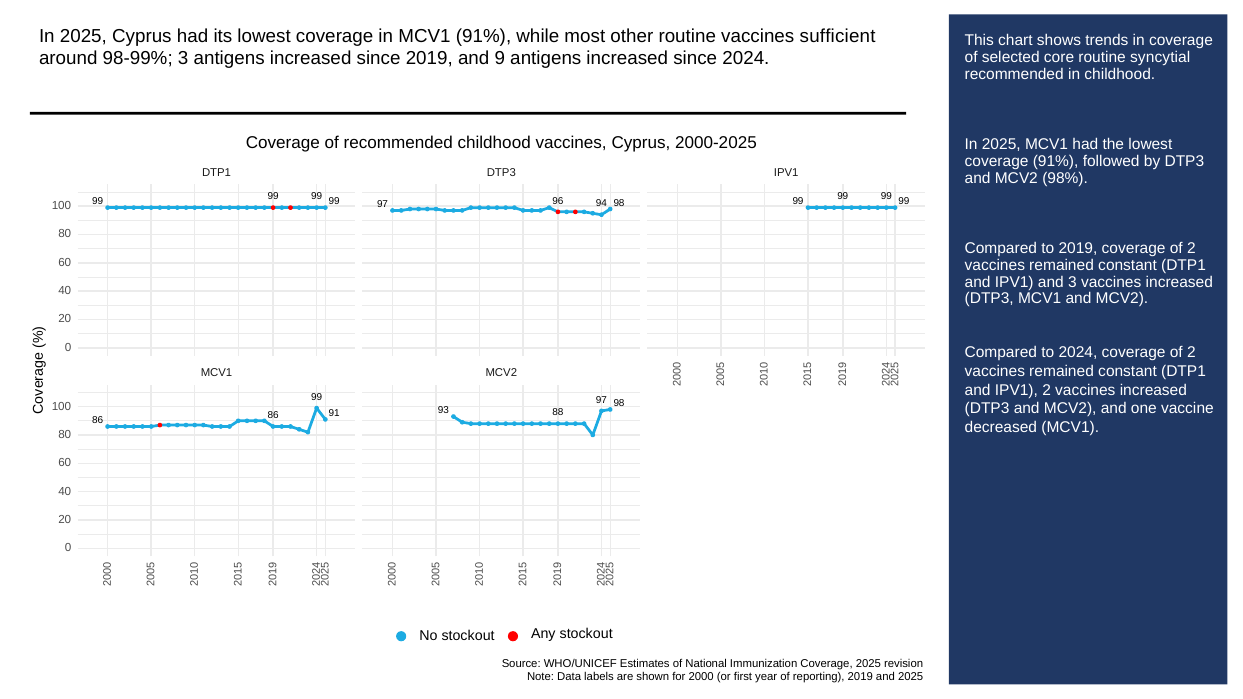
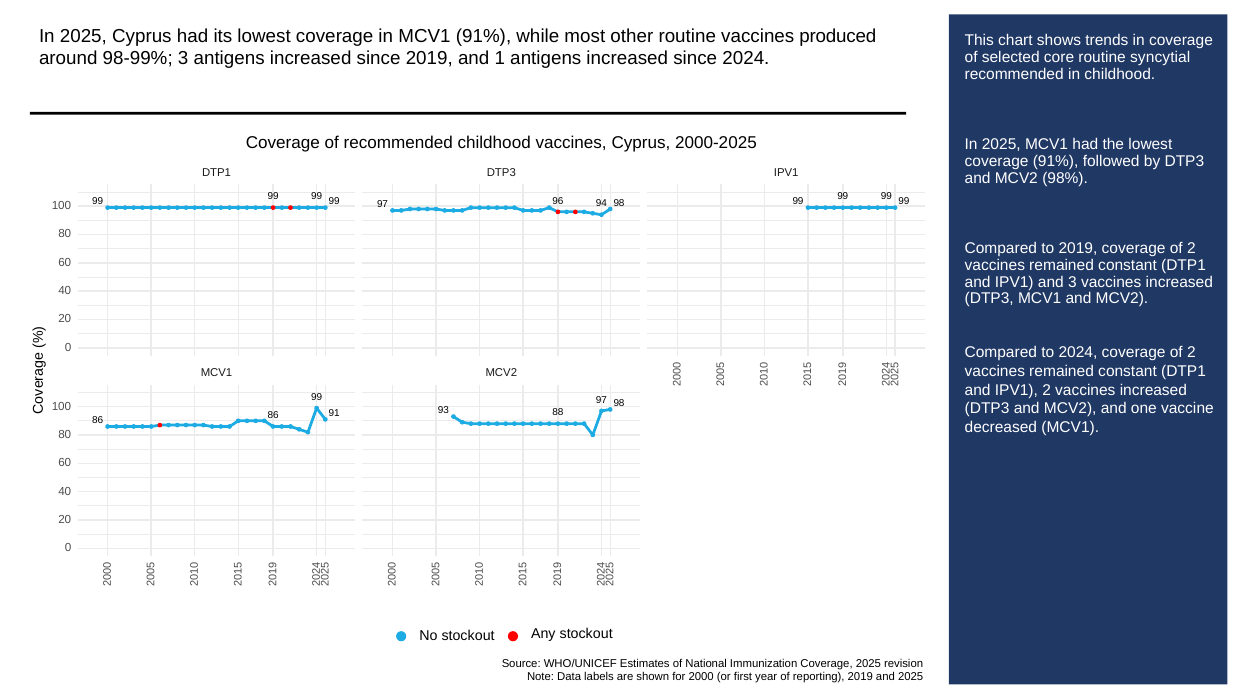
sufficient: sufficient -> produced (838, 36)
and 9: 9 -> 1 (500, 58)
